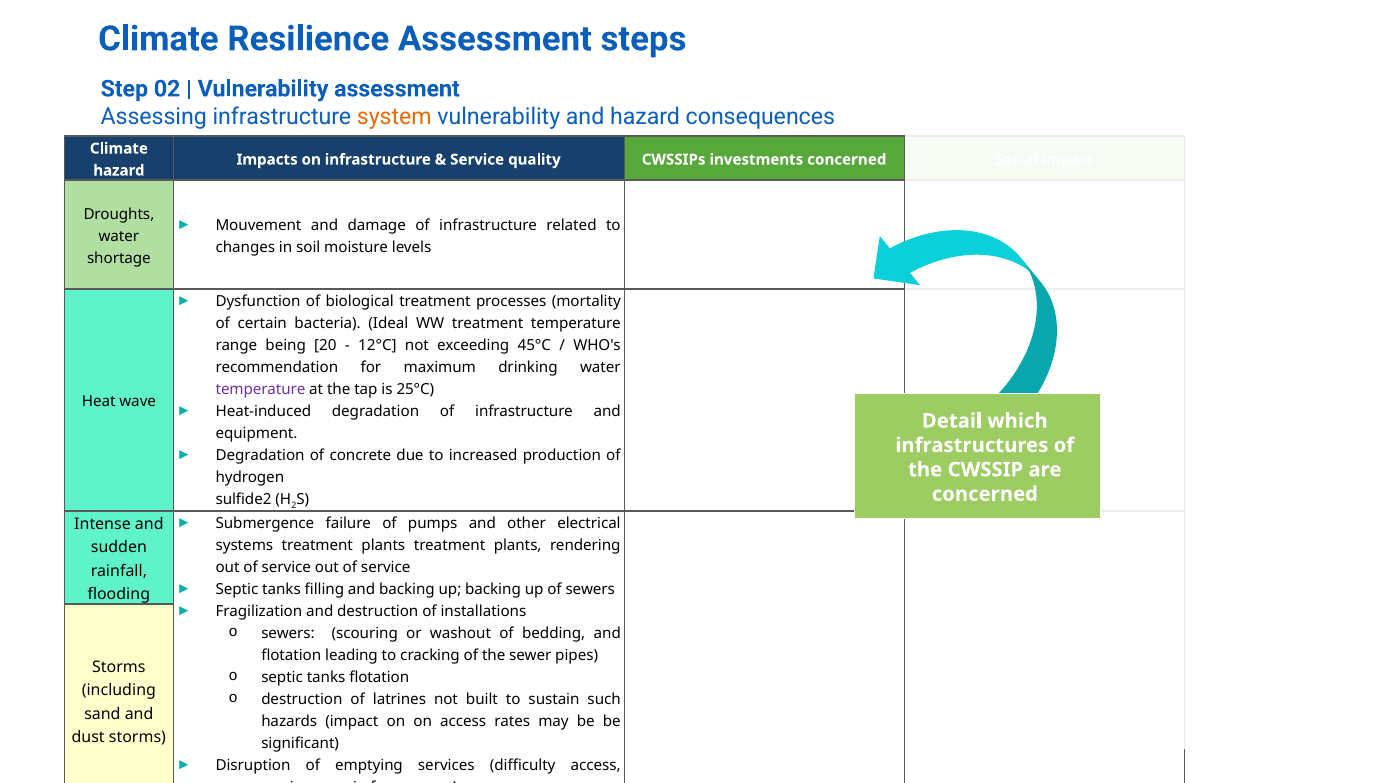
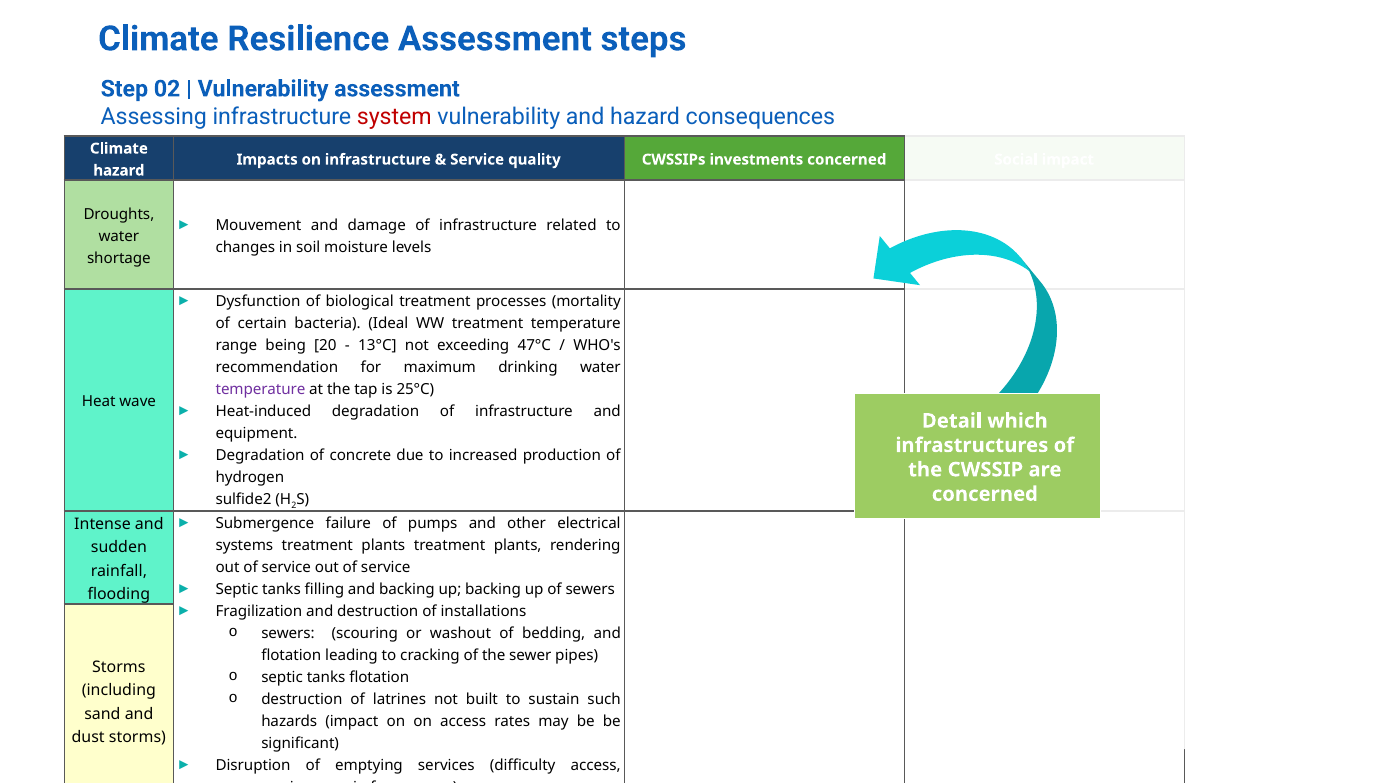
system colour: orange -> red (394, 117)
12°C: 12°C -> 13°C (377, 346)
45°C: 45°C -> 47°C (534, 346)
